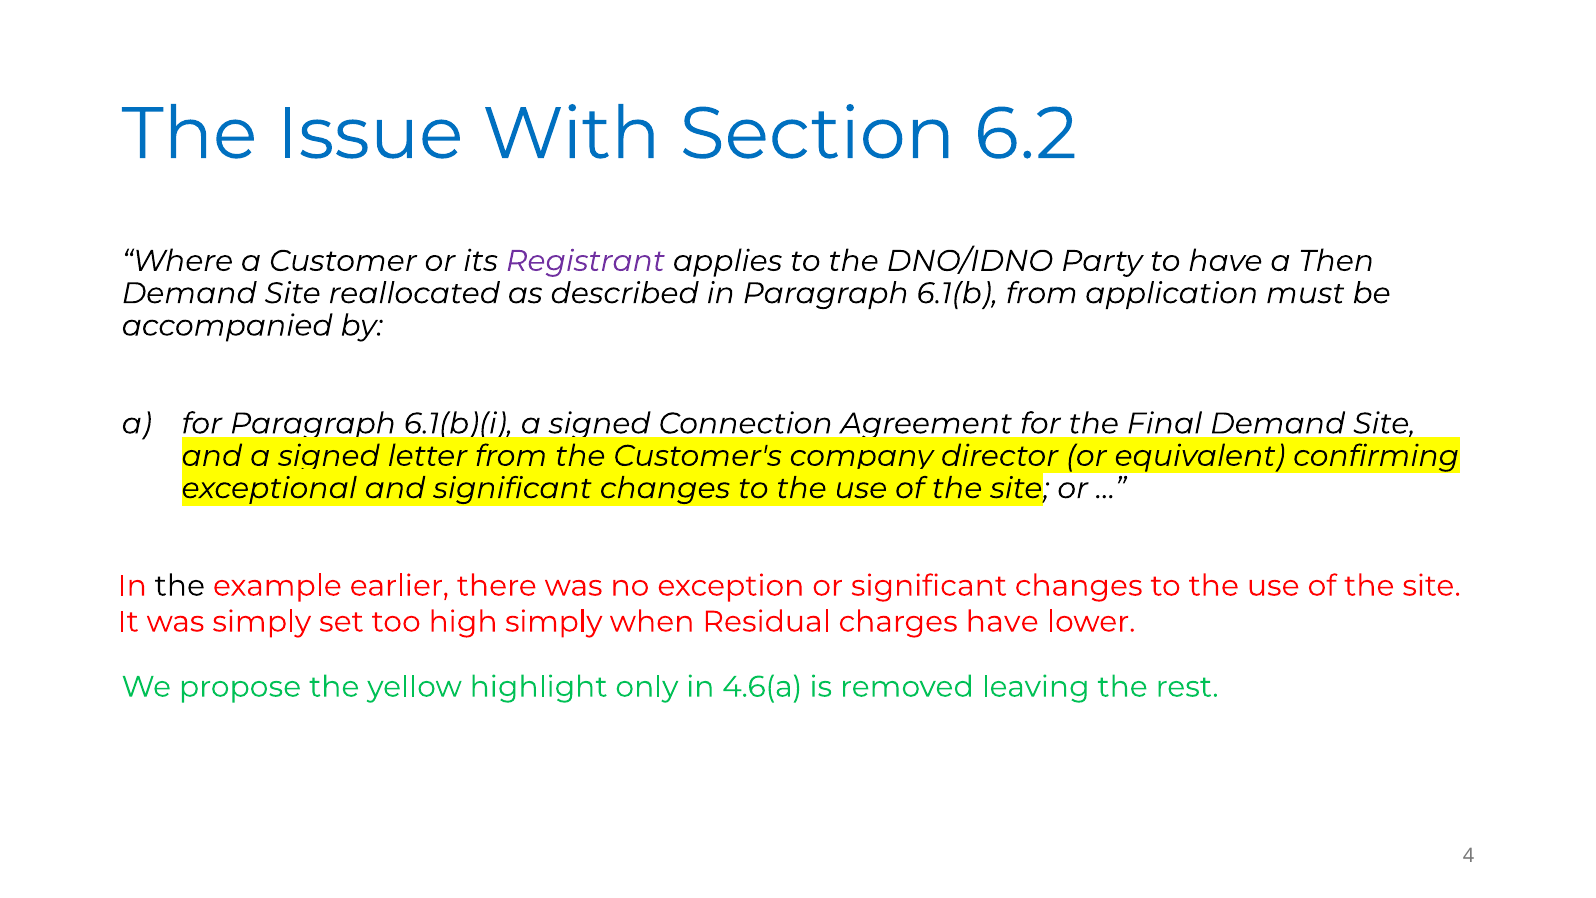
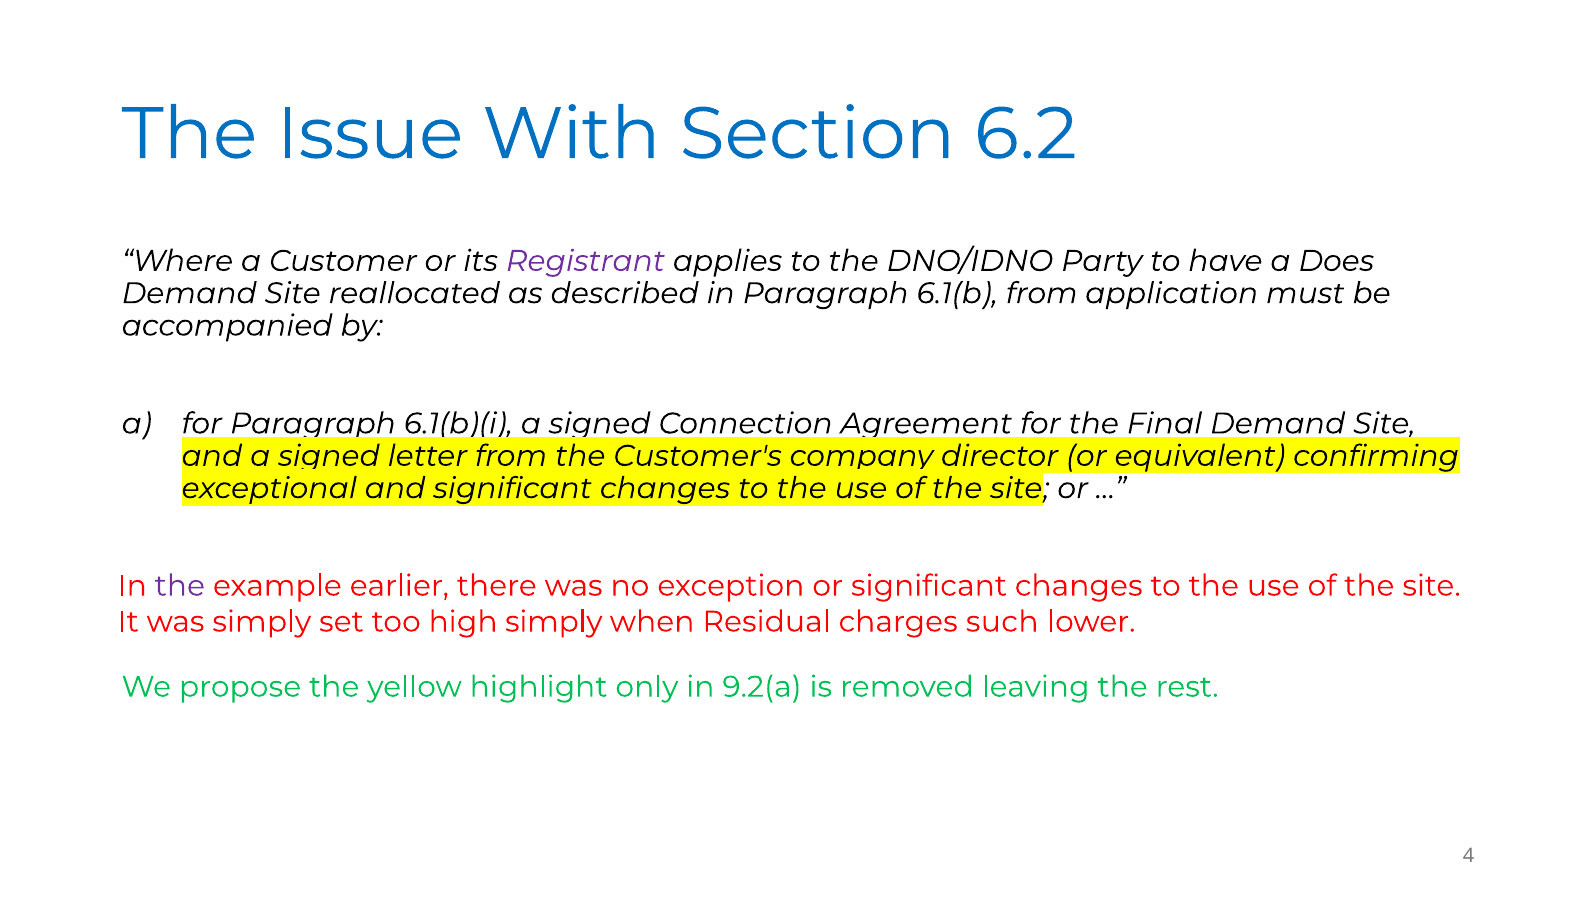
Then: Then -> Does (1336, 261)
the colour: black -> purple (180, 586)
charges have: have -> such (1002, 622)
4.6(a: 4.6(a -> 9.2(a (762, 687)
